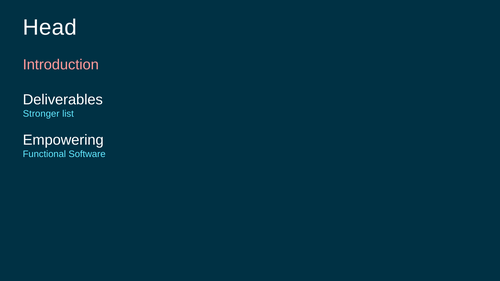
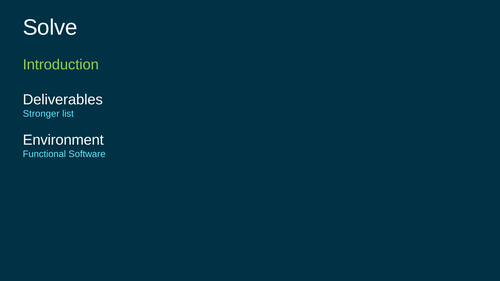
Head: Head -> Solve (50, 27)
Introduction colour: pink -> light green (61, 65)
Empowering: Empowering -> Environment (63, 140)
